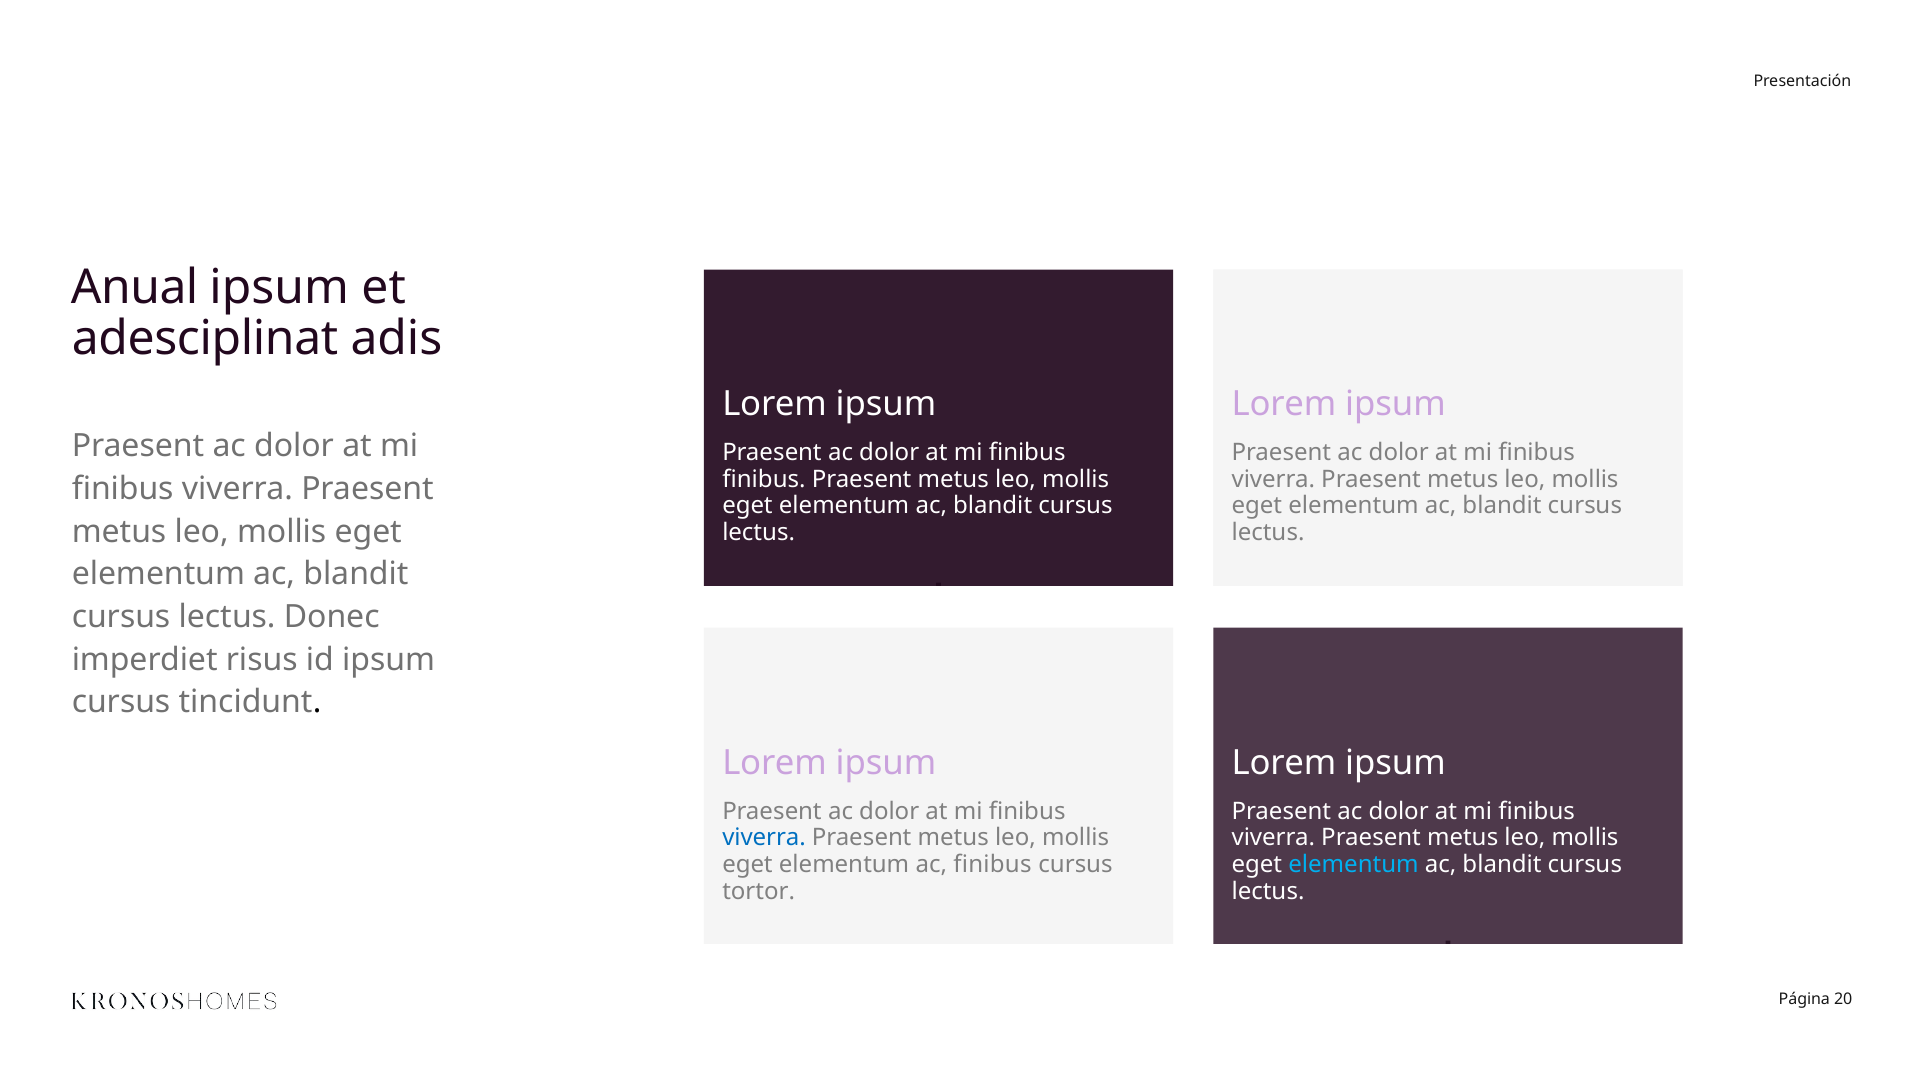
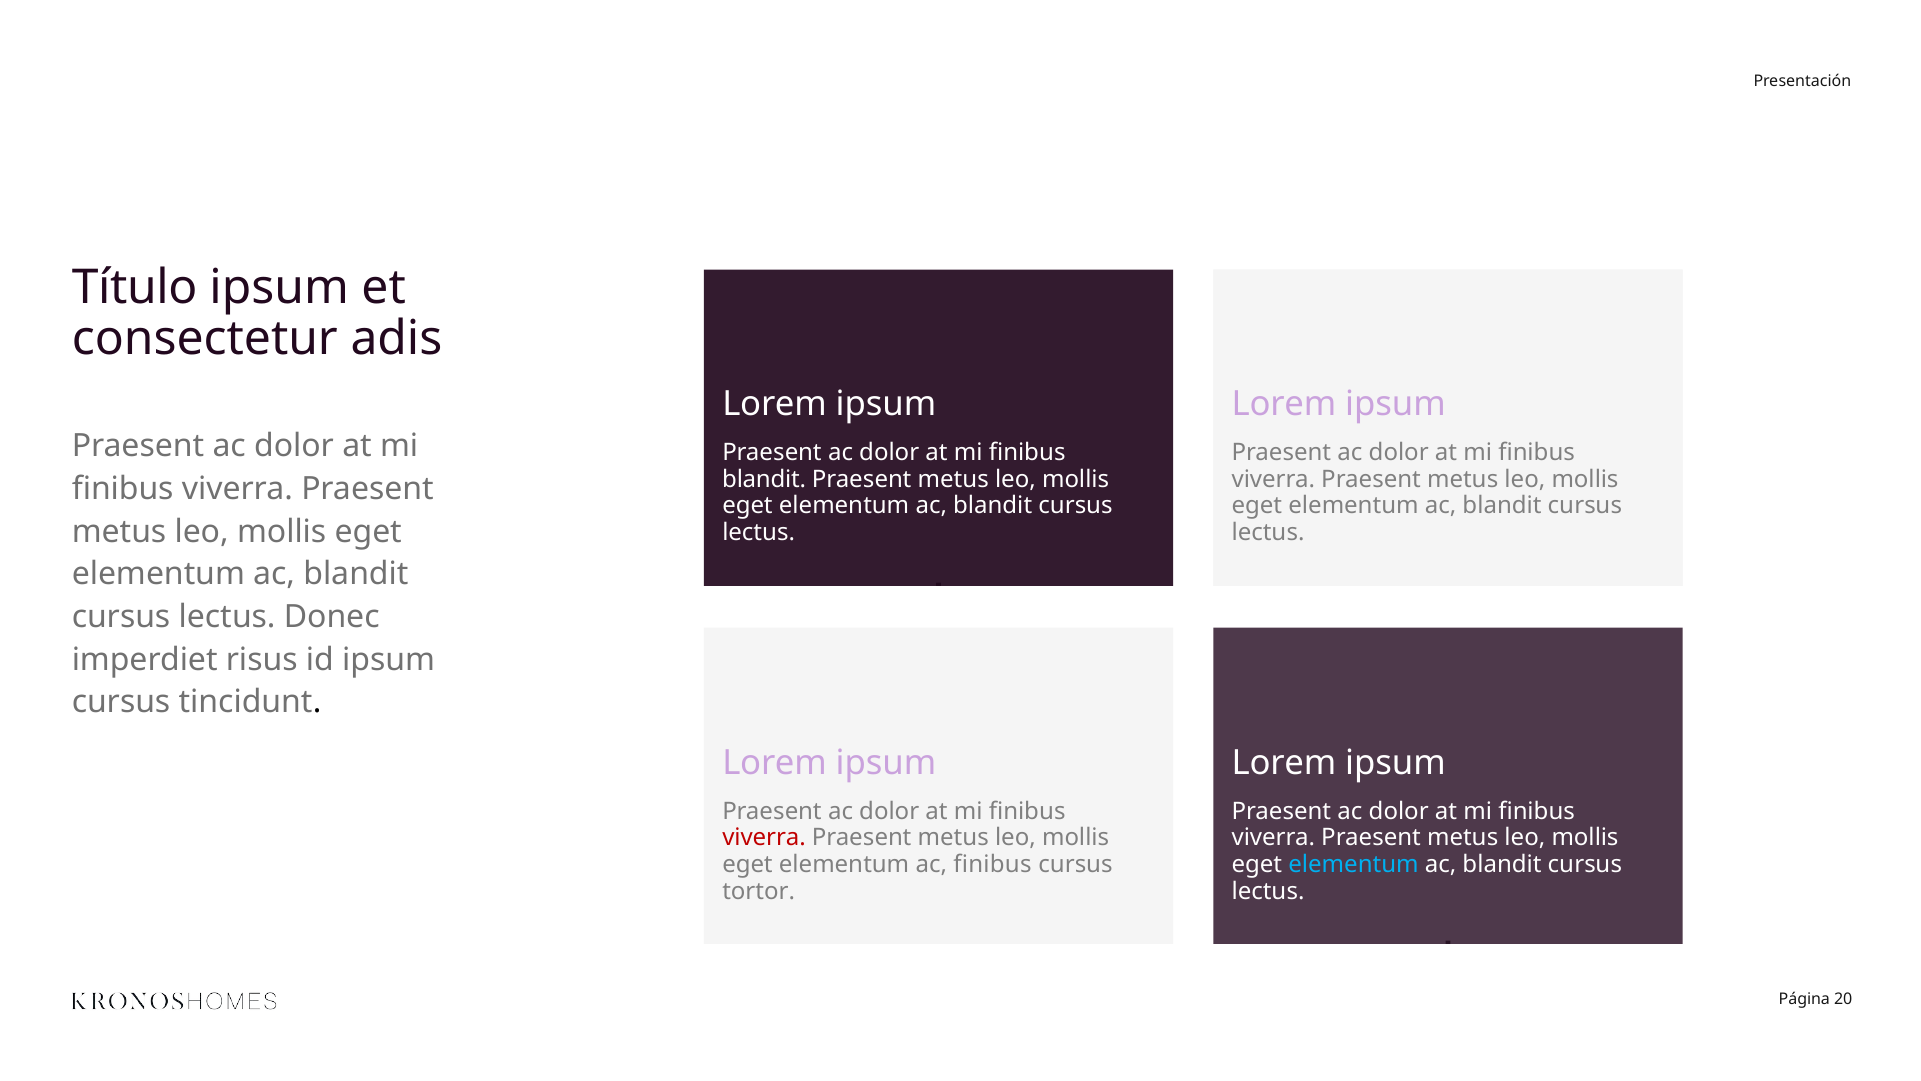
Anual: Anual -> Título (135, 288)
adesciplinat: adesciplinat -> consectetur (205, 338)
finibus: finibus -> blandit (764, 479)
viverra colour: blue -> red (764, 838)
